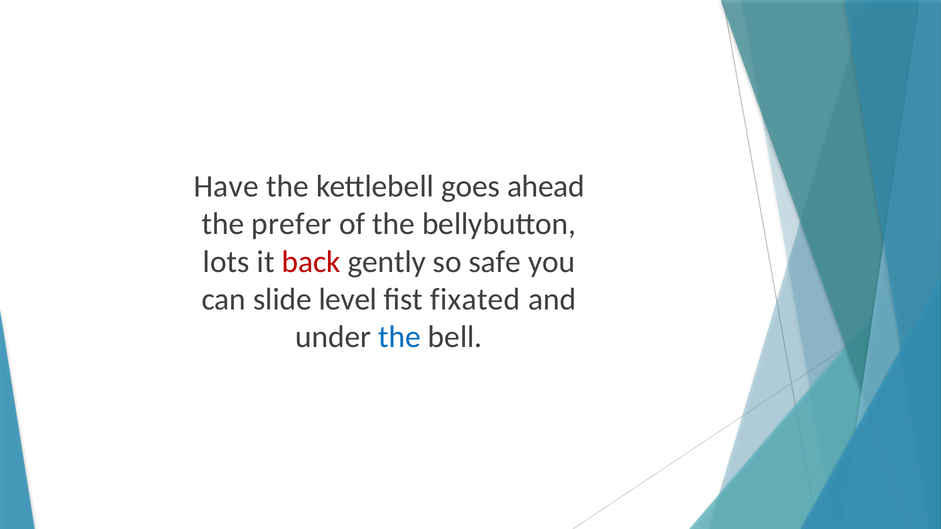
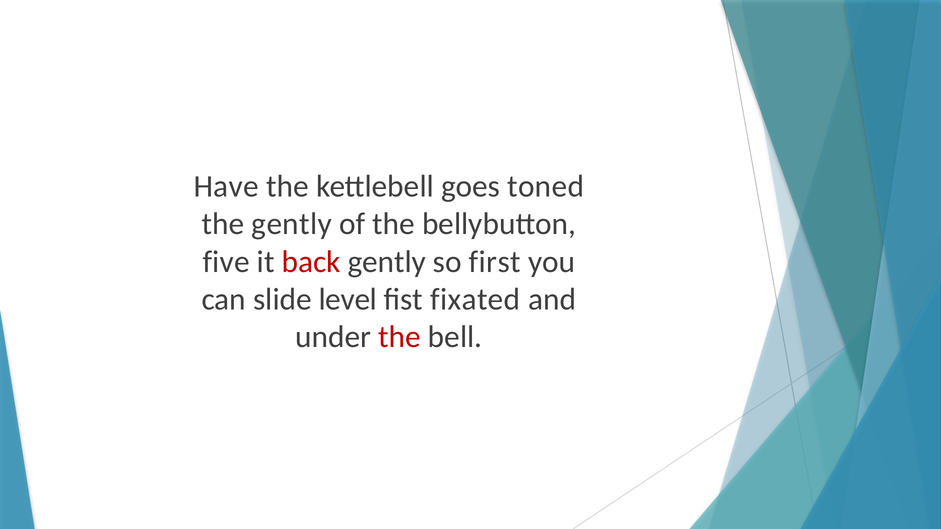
ahead: ahead -> toned (546, 187)
the prefer: prefer -> gently (292, 224)
lots: lots -> five (226, 262)
safe: safe -> first (495, 262)
the colour: blue -> red (400, 337)
